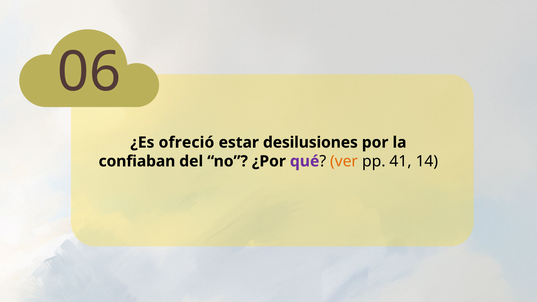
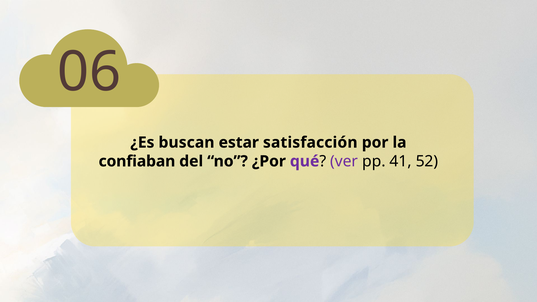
ofreció: ofreció -> buscan (186, 142)
desilusiones: desilusiones -> satisfacción (310, 142)
ver colour: orange -> purple (344, 161)
14: 14 -> 52 (427, 161)
